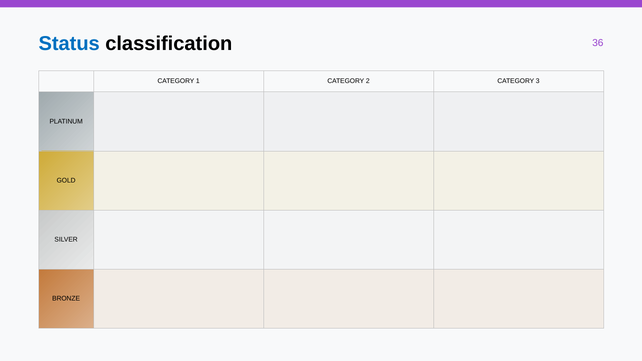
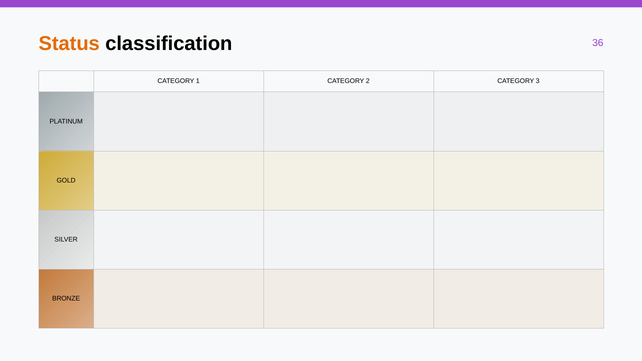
Status colour: blue -> orange (69, 43)
